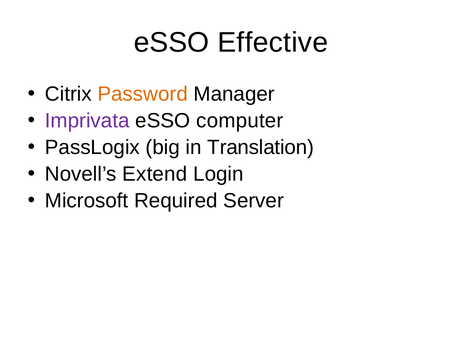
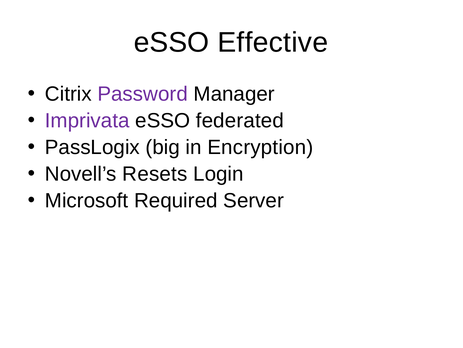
Password colour: orange -> purple (143, 94)
computer: computer -> federated (240, 120)
Translation: Translation -> Encryption (260, 147)
Extend: Extend -> Resets (155, 174)
